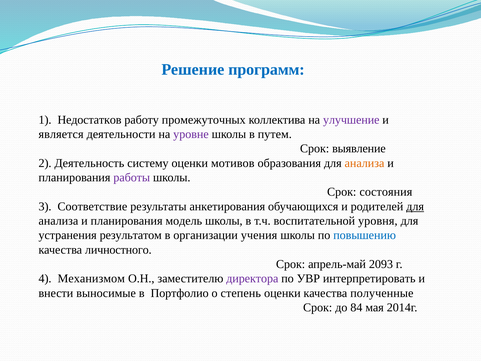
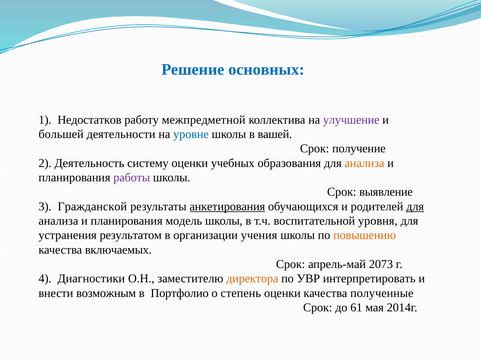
программ: программ -> основных (266, 69)
промежуточных: промежуточных -> межпредметной (204, 120)
является: является -> большей (61, 134)
уровне colour: purple -> blue (191, 134)
путем: путем -> вашей (275, 134)
выявление: выявление -> получение (359, 149)
мотивов: мотивов -> учебных (233, 163)
состояния: состояния -> выявление (386, 192)
Соответствие: Соответствие -> Гражданской (92, 206)
анкетирования underline: none -> present (227, 206)
повышению colour: blue -> orange (365, 235)
личностного: личностного -> включаемых (118, 250)
2093: 2093 -> 2073 (381, 264)
Механизмом: Механизмом -> Диагностики (91, 278)
директора colour: purple -> orange (252, 278)
выносимые: выносимые -> возможным (106, 293)
84: 84 -> 61 (356, 307)
